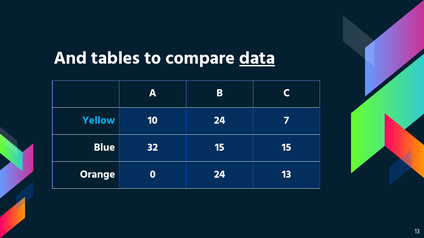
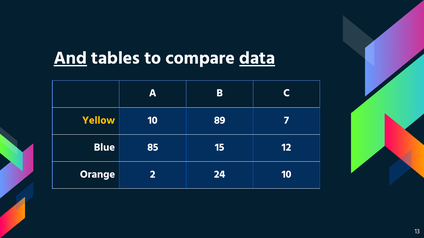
And underline: none -> present (70, 58)
Yellow colour: light blue -> yellow (99, 120)
10 24: 24 -> 89 (220, 120)
32: 32 -> 85 (153, 148)
15 15: 15 -> 12 (286, 148)
0: 0 -> 2 (153, 175)
24 13: 13 -> 10 (287, 175)
